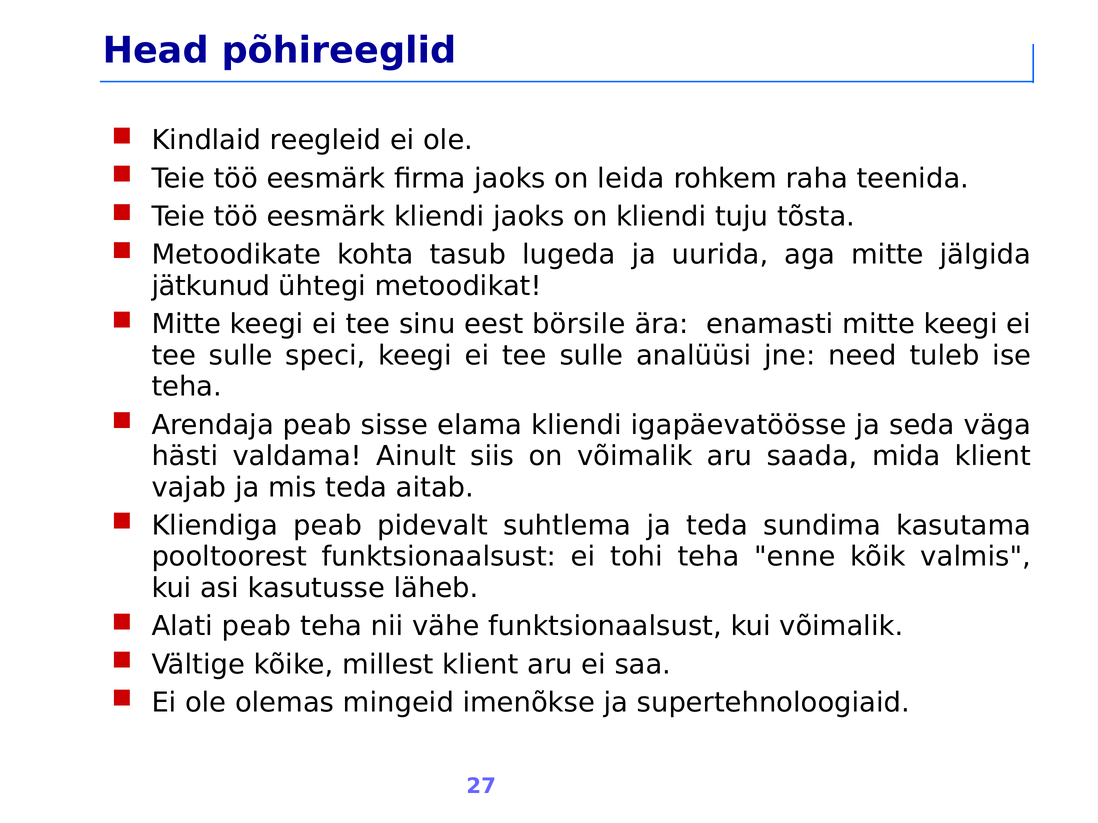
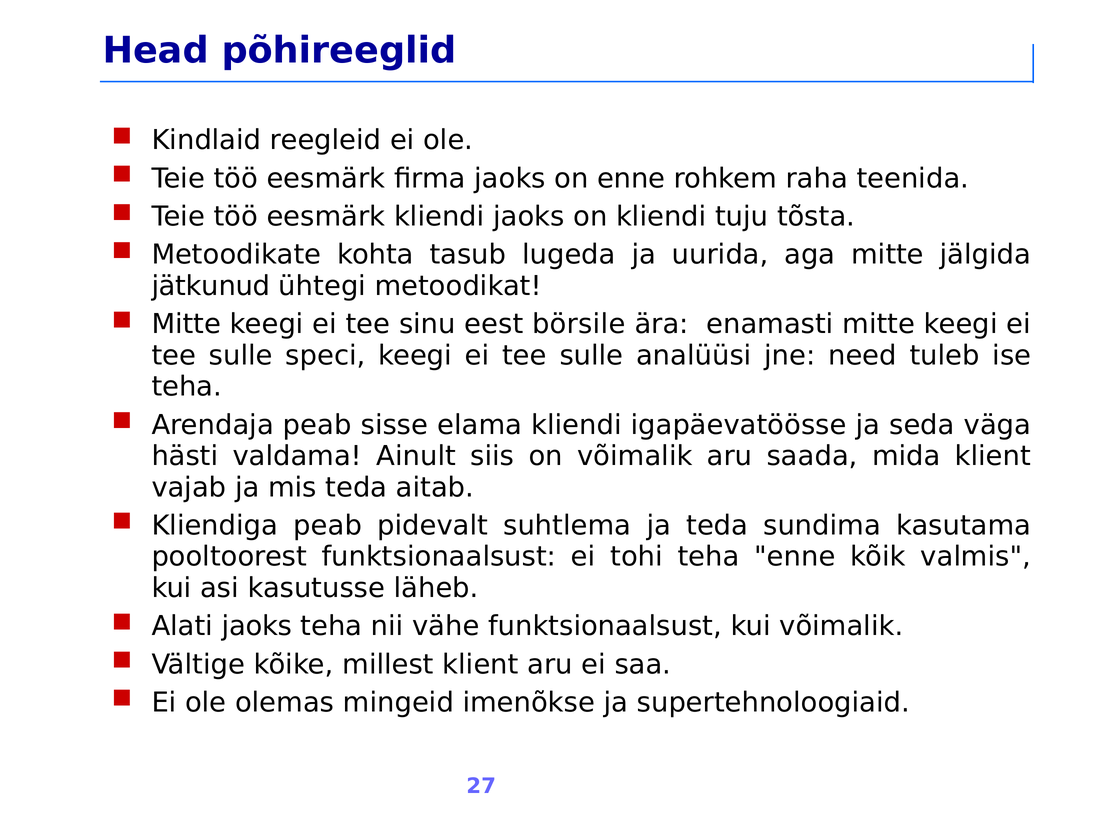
on leida: leida -> enne (631, 179)
Alati peab: peab -> jaoks (257, 627)
